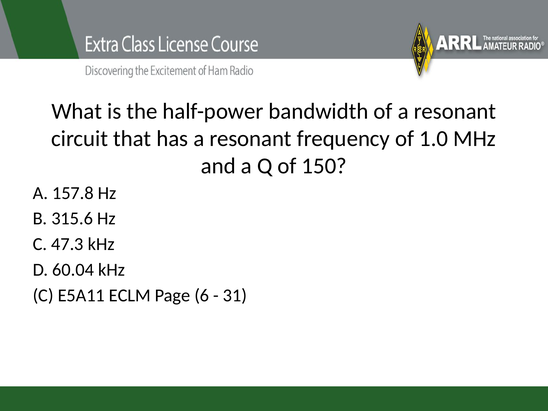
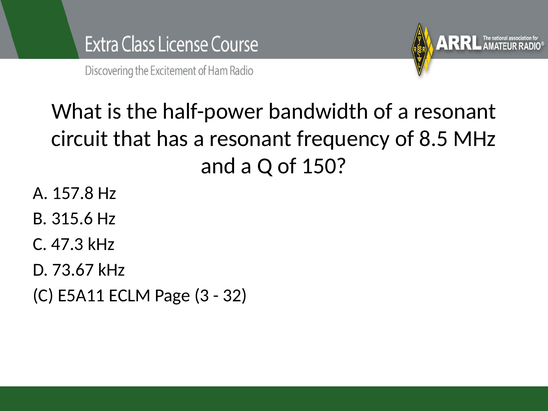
1.0: 1.0 -> 8.5 (434, 139)
60.04: 60.04 -> 73.67 (73, 270)
6: 6 -> 3 (202, 295)
31: 31 -> 32 (235, 295)
